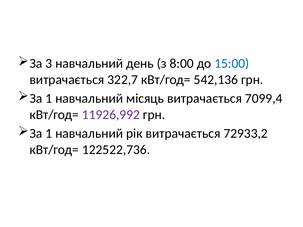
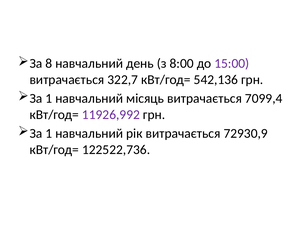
3: 3 -> 8 (49, 64)
15:00 colour: blue -> purple (232, 64)
72933,2: 72933,2 -> 72930,9 (246, 134)
